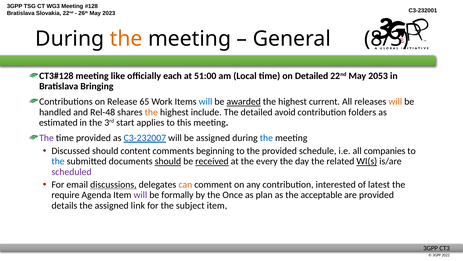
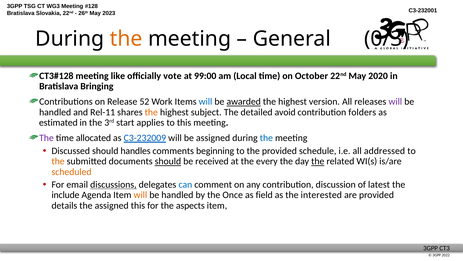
8/3: 8/3 -> 0/3 (386, 39)
each: each -> vote (172, 76)
51:00: 51:00 -> 99:00 (205, 76)
on Detailed: Detailed -> October (311, 76)
2053: 2053 -> 2020 (378, 76)
65: 65 -> 52 (144, 102)
current: current -> version (324, 102)
will colour: orange -> purple (395, 102)
Rel-48: Rel-48 -> Rel-11 (103, 112)
include: include -> subject (206, 112)
time provided: provided -> allocated (93, 138)
C3-232007: C3-232007 -> C3-232009 (145, 138)
content: content -> handles (136, 151)
companies: companies -> addressed (384, 151)
the colour: blue -> orange (58, 161)
received underline: present -> none (212, 161)
the underline: none -> present (318, 161)
WI(s underline: present -> none (367, 161)
scheduled colour: purple -> orange (72, 171)
can colour: orange -> blue (185, 184)
interested: interested -> discussion (336, 184)
require: require -> include (65, 195)
will colour: purple -> orange (140, 195)
formally: formally -> handled (177, 195)
plan: plan -> field (264, 195)
acceptable: acceptable -> interested (321, 195)
assigned link: link -> this (138, 205)
subject: subject -> aspects (190, 205)
